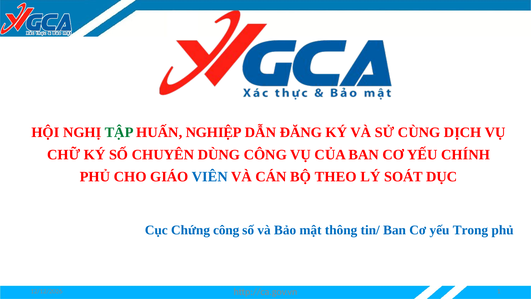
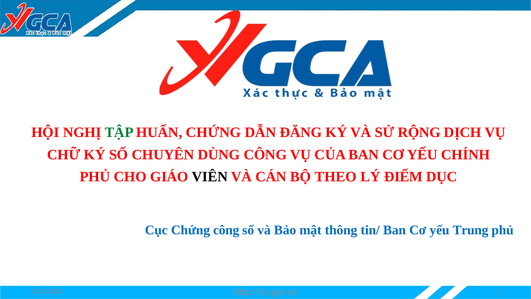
HUẤN NGHIỆP: NGHIỆP -> CHỨNG (214, 132)
CÙNG: CÙNG -> RỘNG (419, 132)
VIÊN colour: blue -> black (210, 177)
SOÁT: SOÁT -> ĐIỂM (403, 177)
Trong: Trong -> Trung (471, 230)
